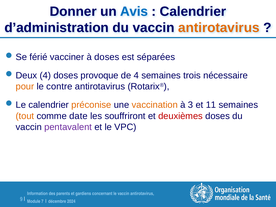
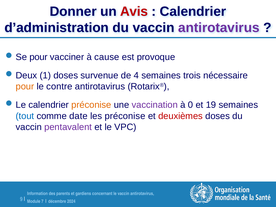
Avis colour: blue -> red (134, 12)
antirotavirus colour: orange -> purple (219, 28)
férié: férié -> pour (38, 57)
à doses: doses -> cause (107, 57)
séparées: séparées -> provoque (156, 57)
4: 4 -> 1 (45, 76)
provoque: provoque -> survenue (100, 76)
vaccination colour: orange -> purple (155, 105)
3: 3 -> 0 (191, 105)
11: 11 -> 19 (211, 105)
tout colour: orange -> blue (25, 116)
les souffriront: souffriront -> préconise (125, 116)
